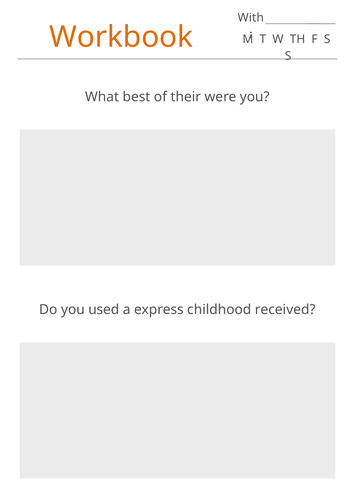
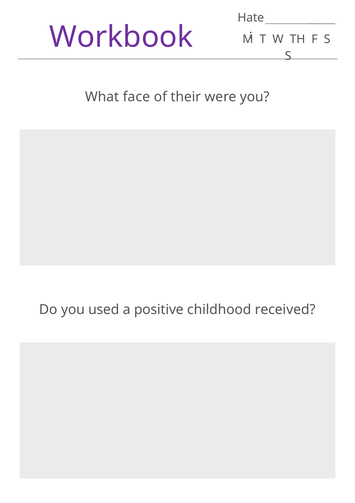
With: With -> Hate (251, 18)
Workbook colour: orange -> purple (121, 37)
best: best -> face (136, 97)
express: express -> positive (159, 309)
